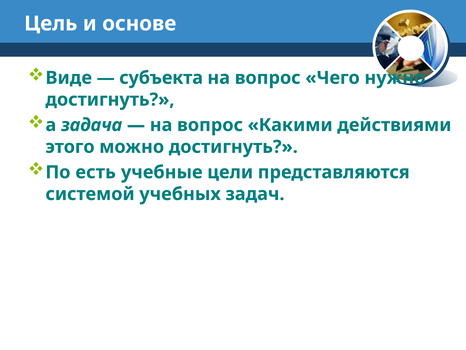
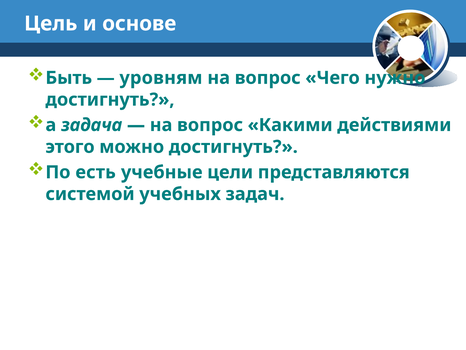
Виде: Виде -> Быть (69, 78)
субъекта: субъекта -> уровням (161, 78)
